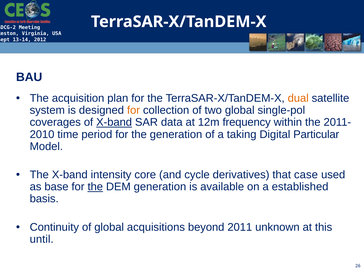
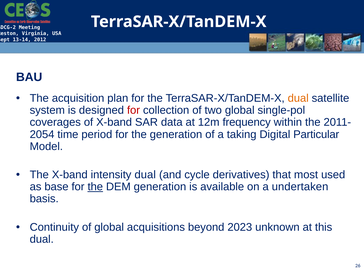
for colour: orange -> red (133, 110)
X-band underline: present -> none (114, 122)
2010: 2010 -> 2054 (42, 134)
intensity core: core -> dual (145, 175)
case: case -> most (306, 175)
established: established -> undertaken (300, 187)
2011: 2011 -> 2023 (240, 227)
until: until -> dual (42, 239)
